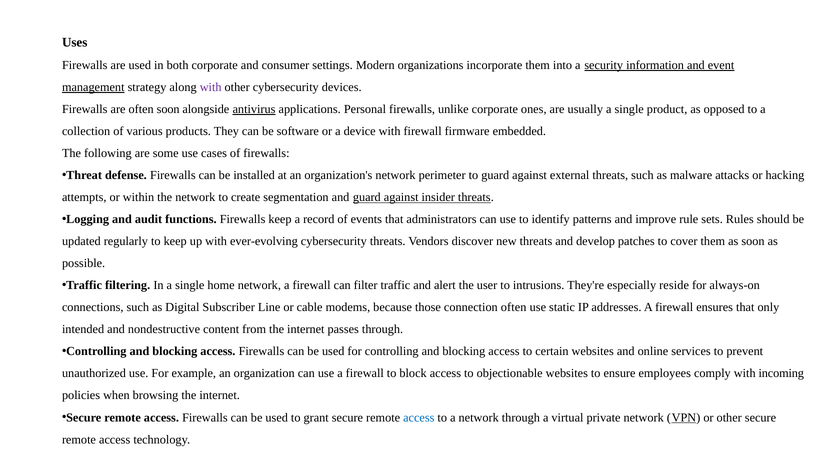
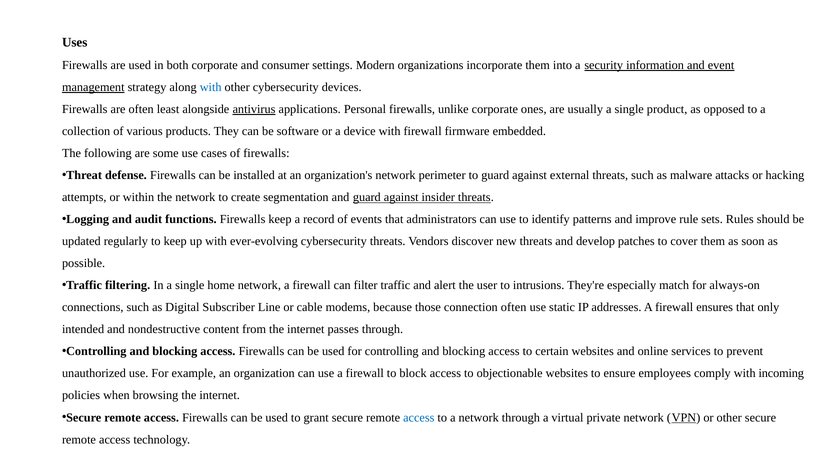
with colour: purple -> blue (211, 87)
often soon: soon -> least (168, 109)
reside: reside -> match (674, 285)
